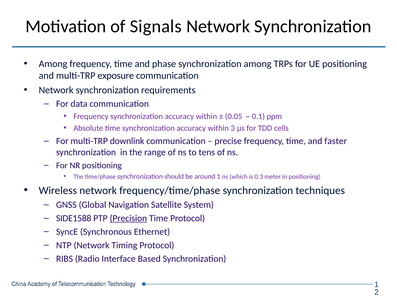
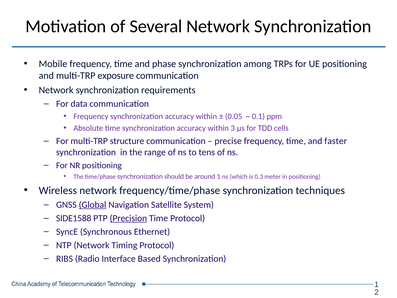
Signals: Signals -> Several (156, 26)
Among: Among -> Mobile (53, 64)
downlink: downlink -> structure (127, 141)
Global underline: none -> present (93, 205)
